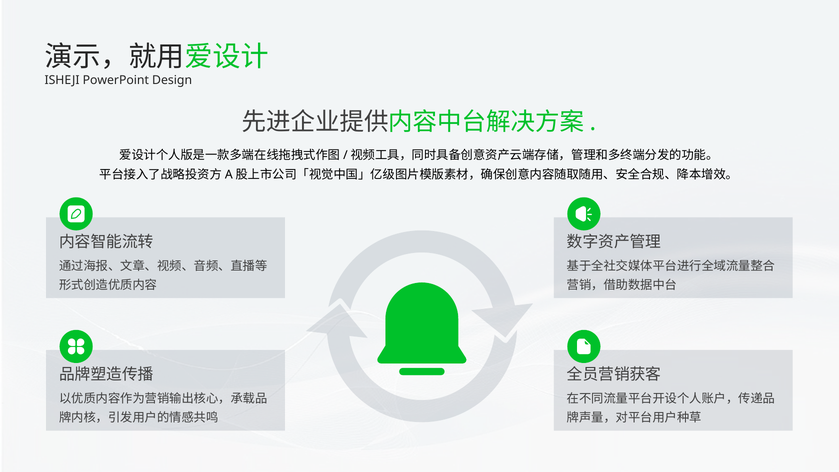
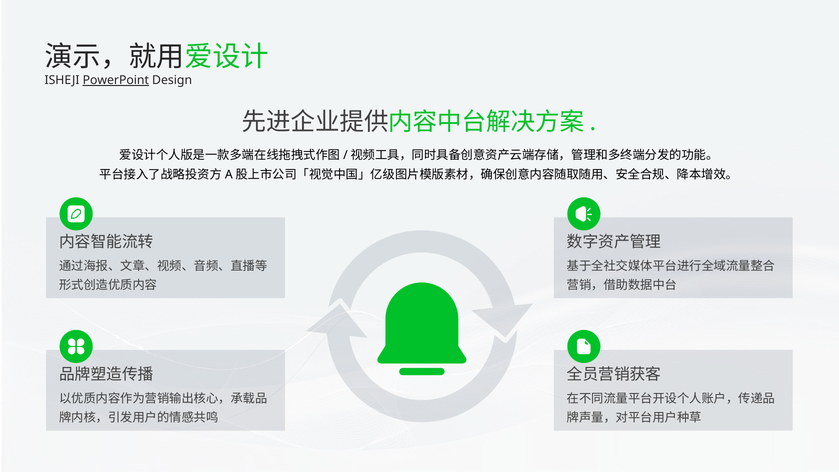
PowerPoint underline: none -> present (116, 80)
